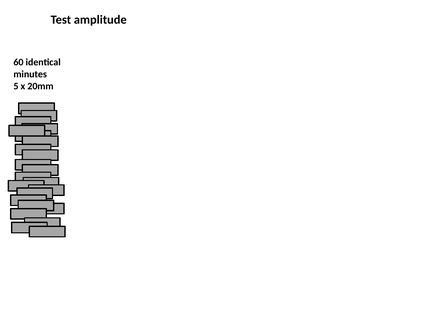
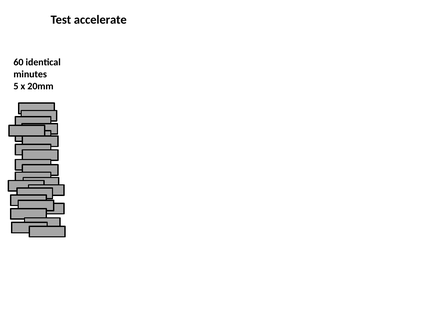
amplitude: amplitude -> accelerate (100, 20)
